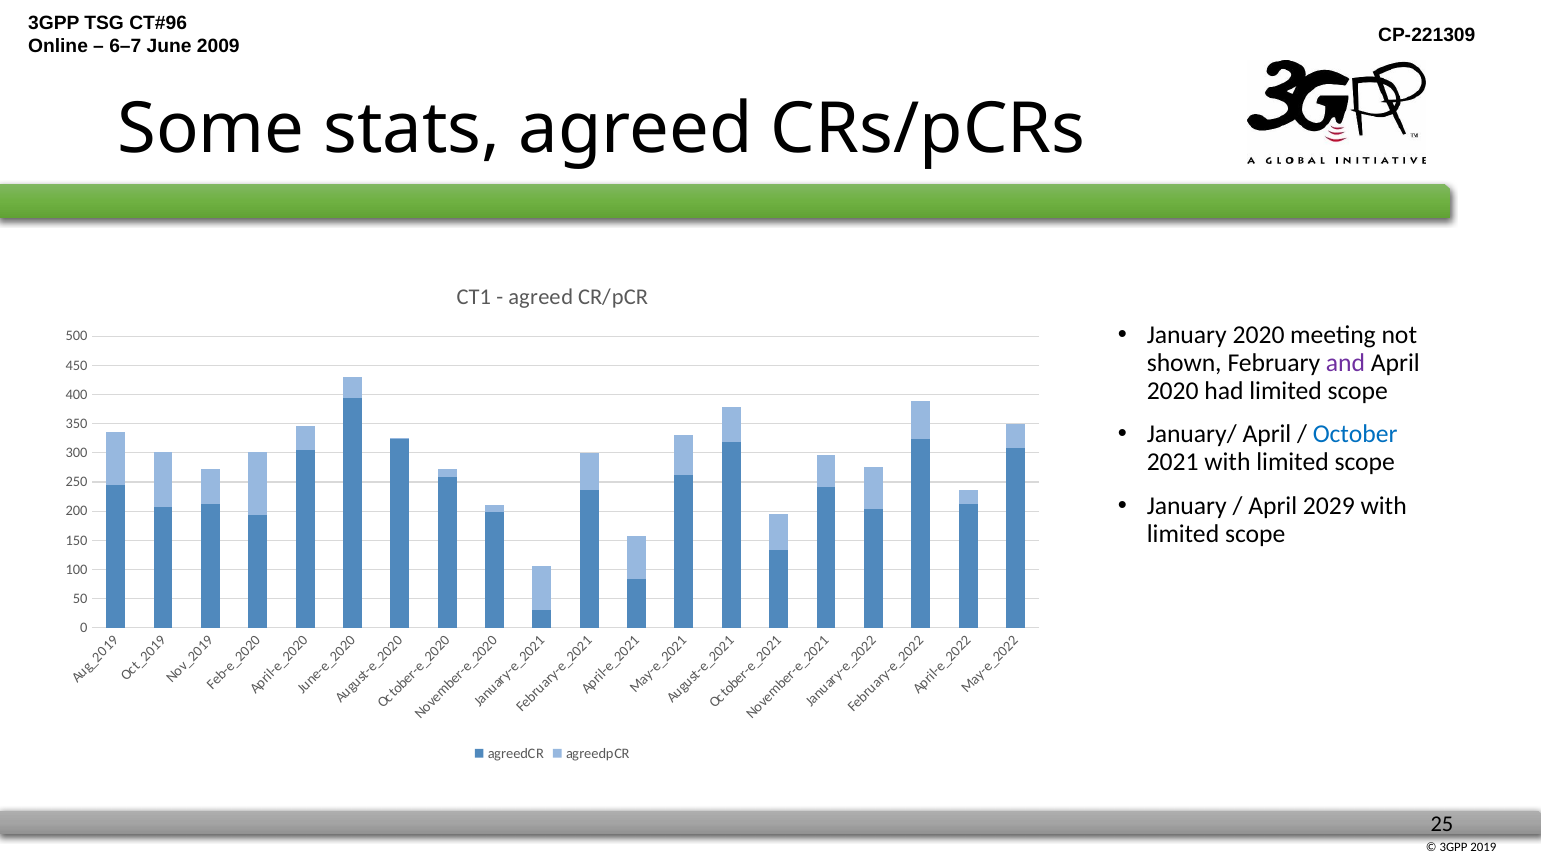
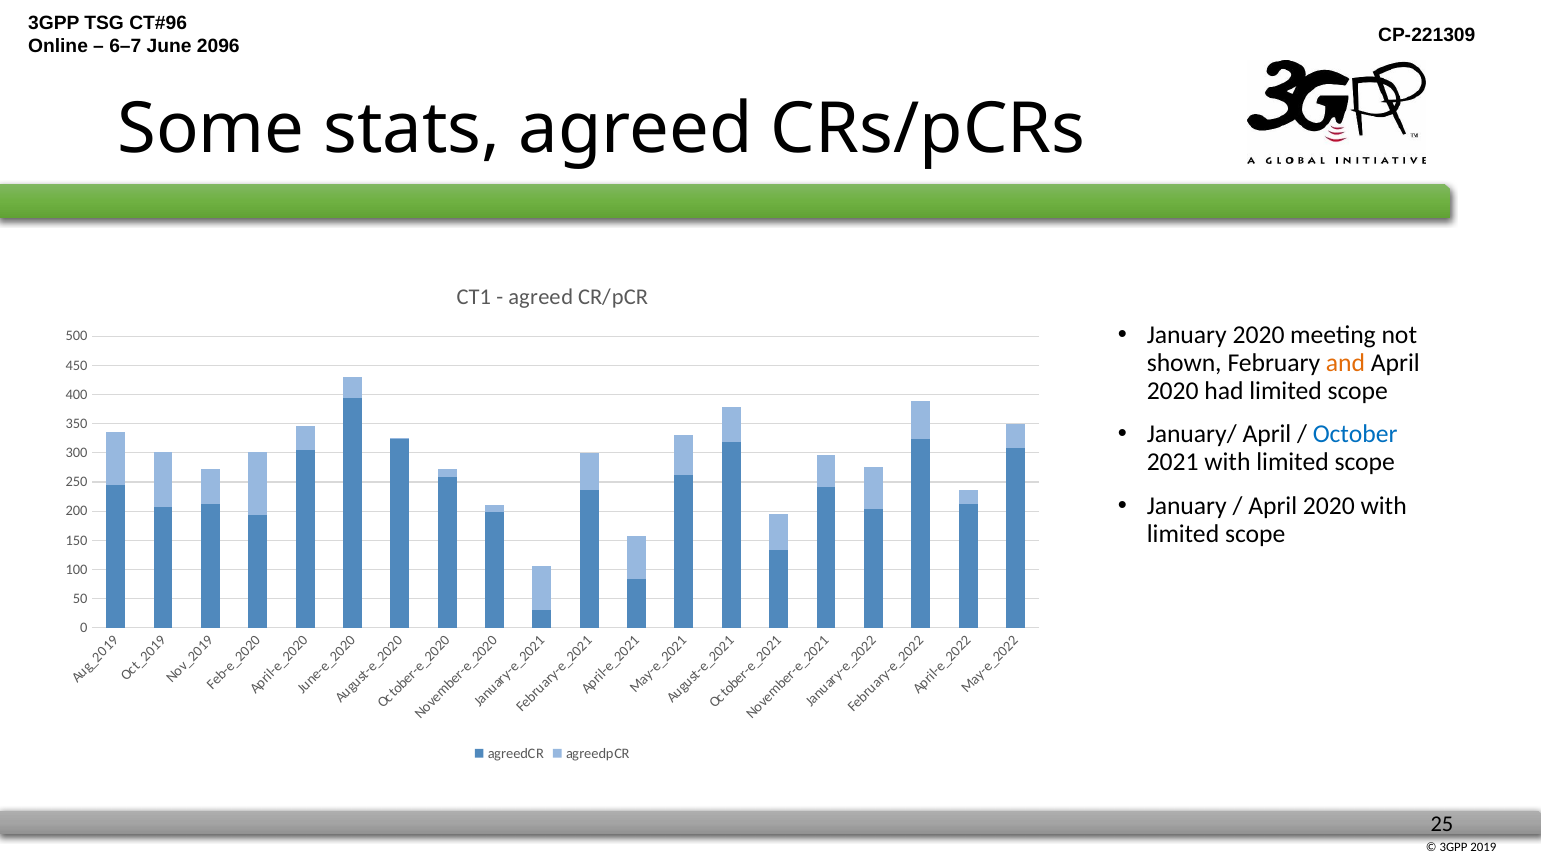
2009: 2009 -> 2096 (218, 46)
and colour: purple -> orange (1346, 363)
2029: 2029 -> 2020 (1329, 506)
